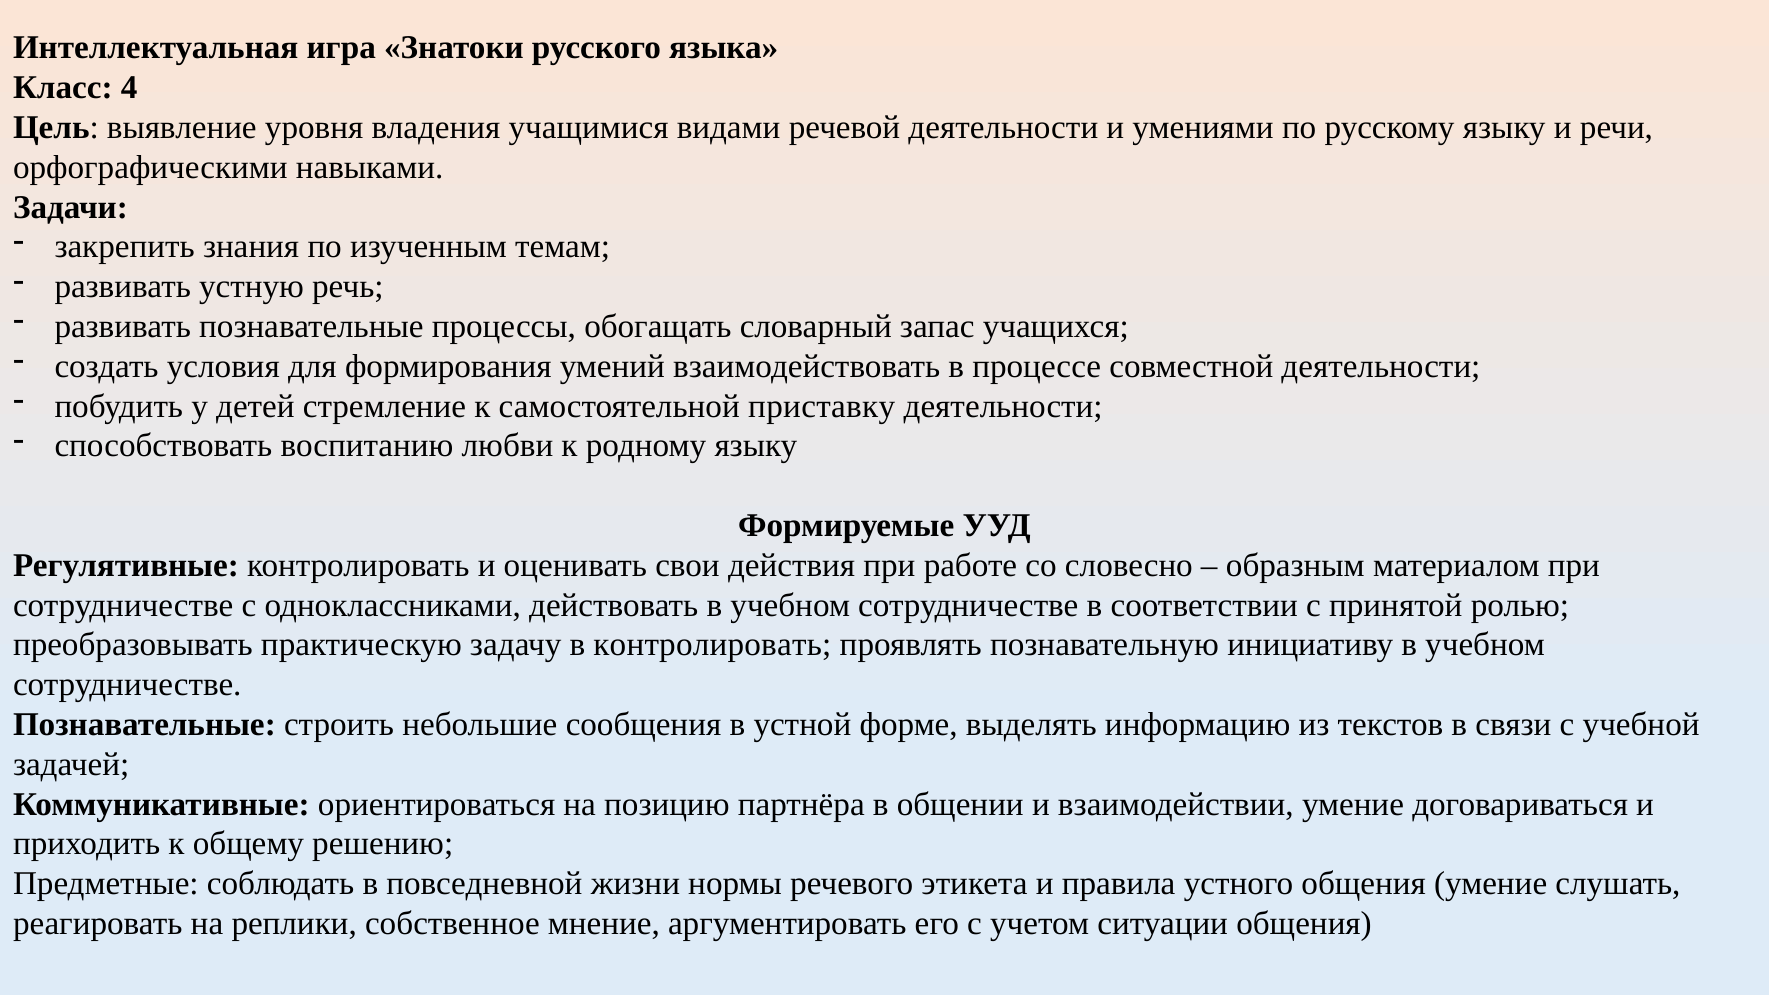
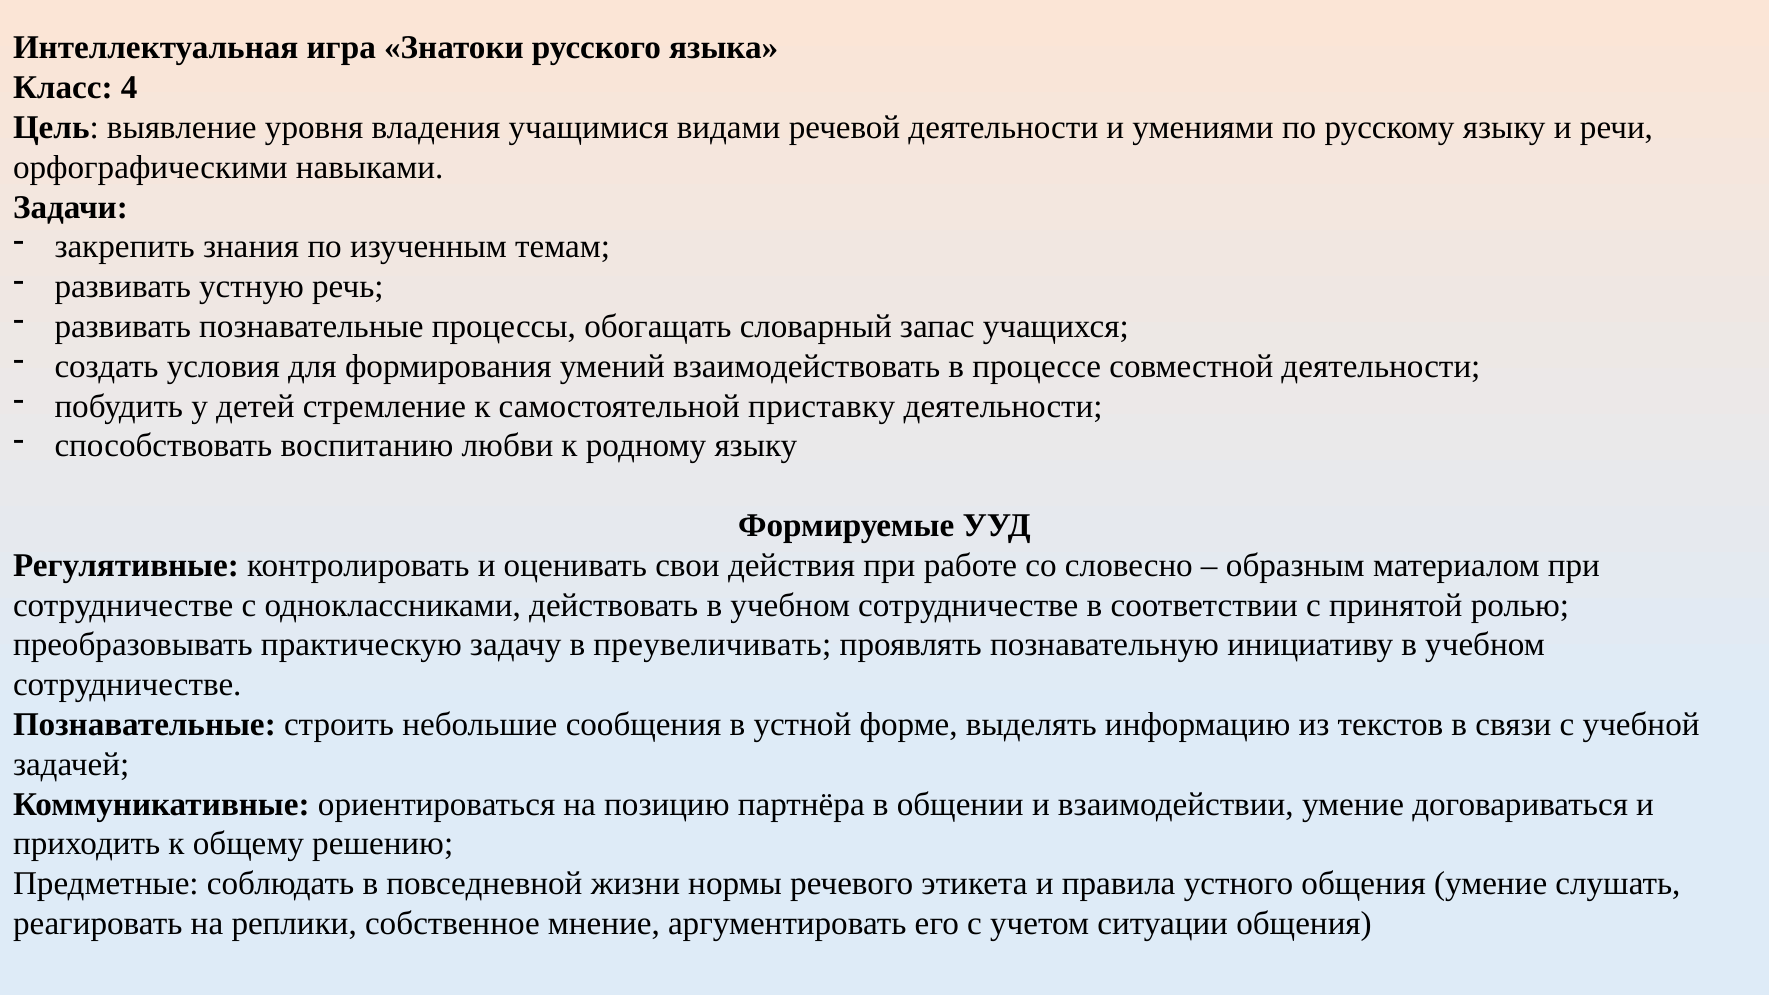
в контролировать: контролировать -> преувеличивать (712, 645)
